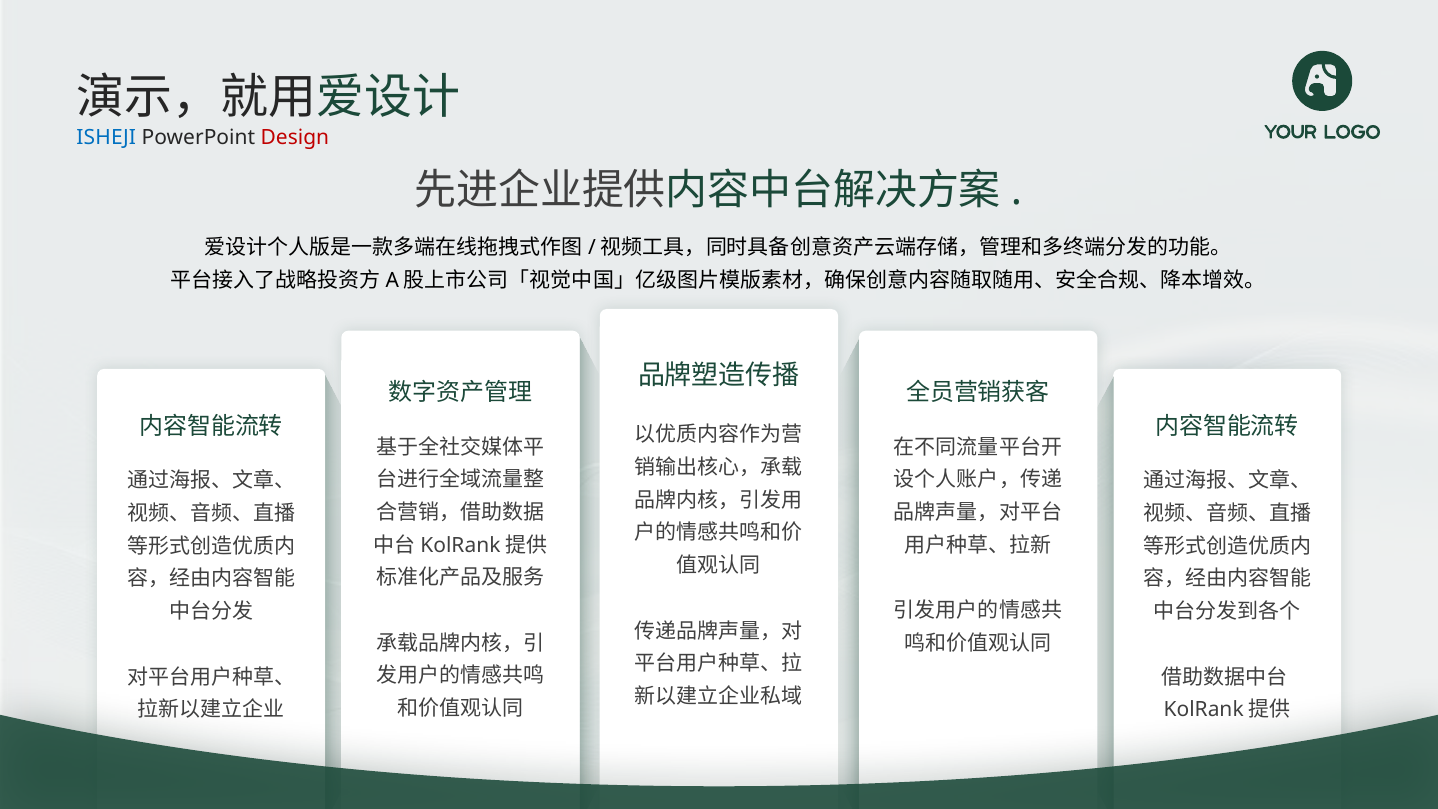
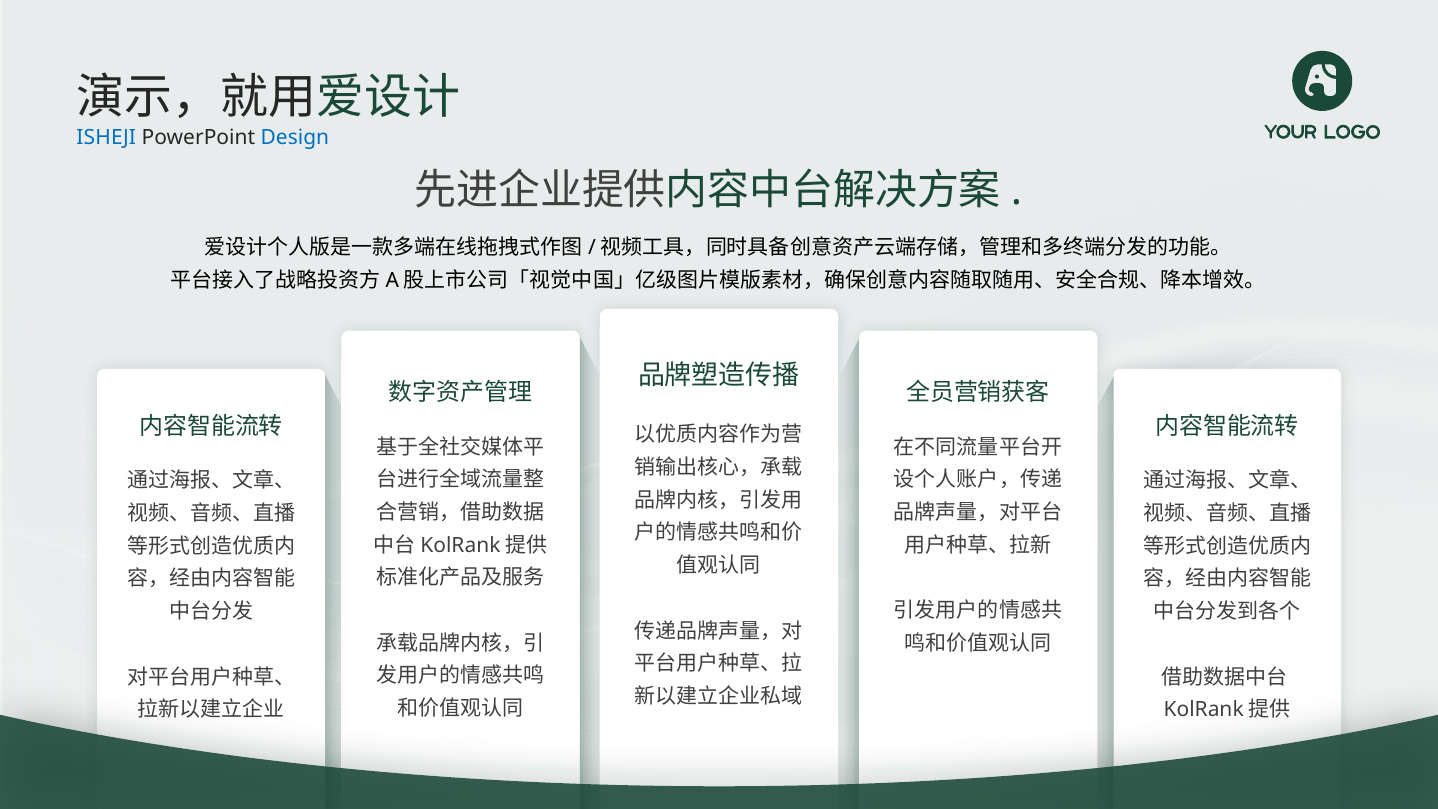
Design colour: red -> blue (295, 137)
